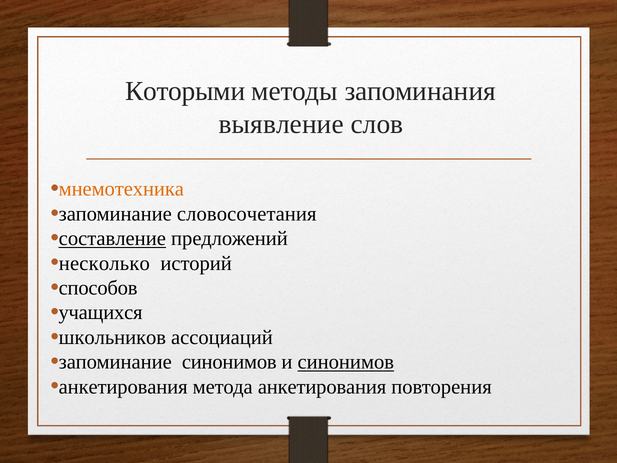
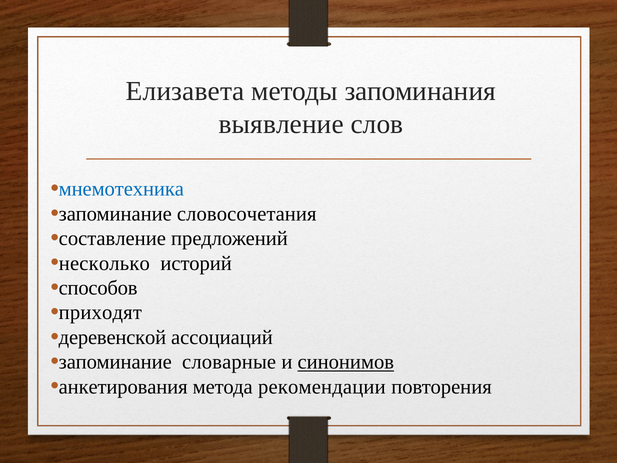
Которыми: Которыми -> Елизавета (185, 91)
мнемотехника colour: orange -> blue (121, 189)
составление underline: present -> none (112, 238)
учащихся: учащихся -> приходят (100, 312)
школьников: школьников -> деревенской (112, 337)
запоминание синонимов: синонимов -> словарные (229, 362)
метода анкетирования: анкетирования -> рекомендации (322, 387)
